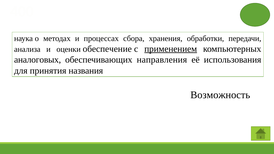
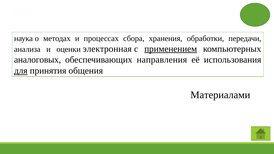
обеспечение: обеспечение -> электронная (107, 49)
для underline: none -> present (21, 71)
названия: названия -> общения (86, 71)
Возможность: Возможность -> Материалами (220, 95)
